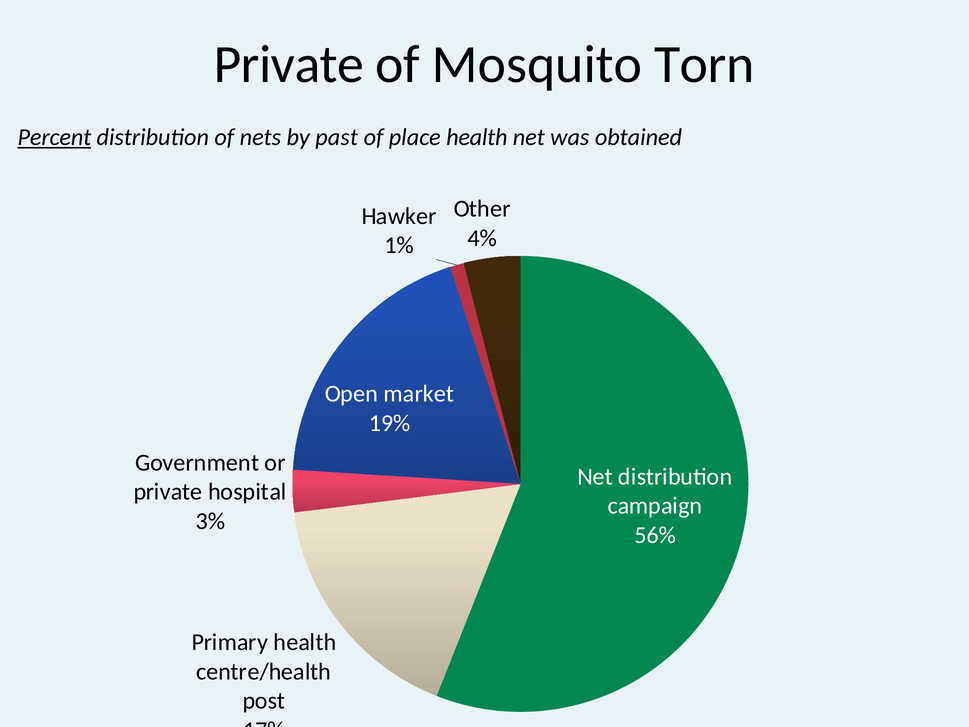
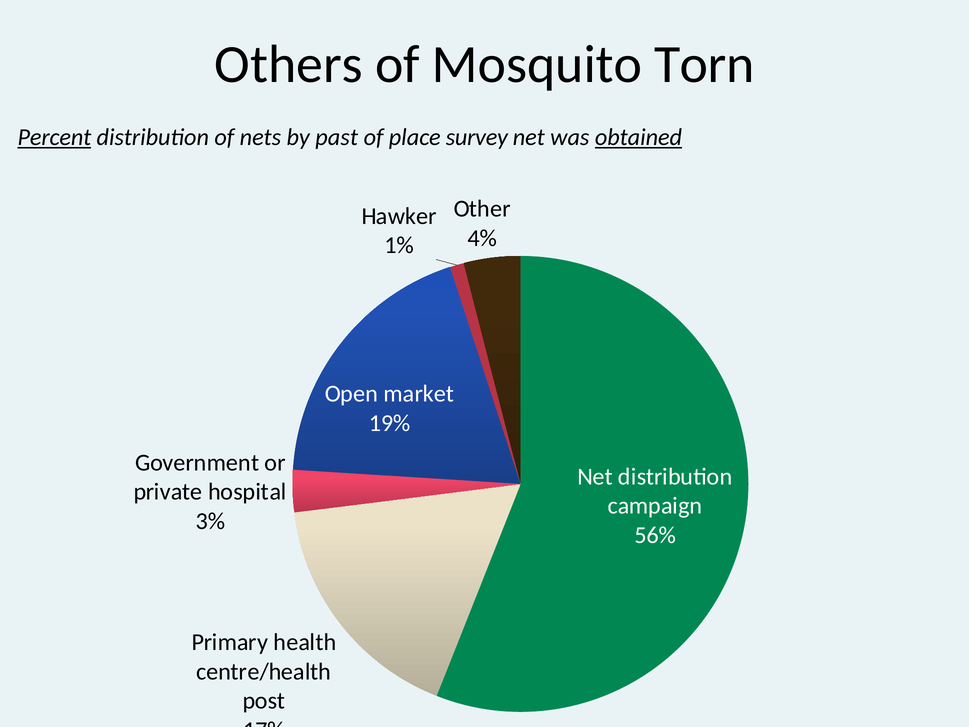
Private: Private -> Others (289, 64)
place health: health -> survey (477, 137)
obtained underline: none -> present (638, 137)
